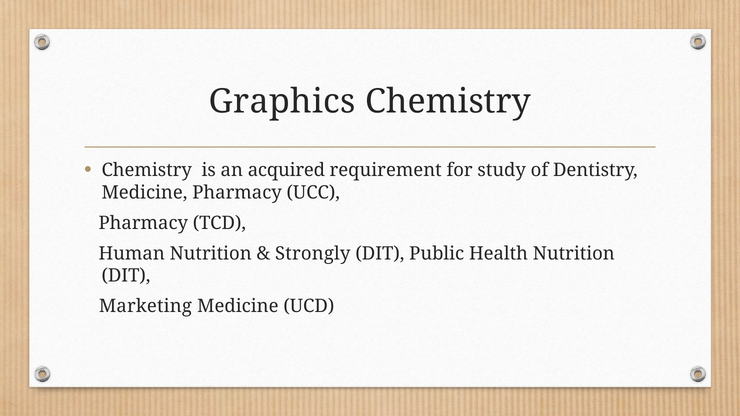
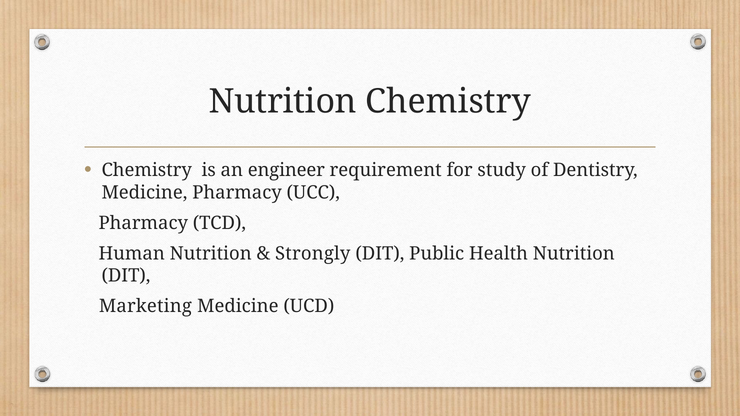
Graphics: Graphics -> Nutrition (283, 102)
acquired: acquired -> engineer (286, 170)
